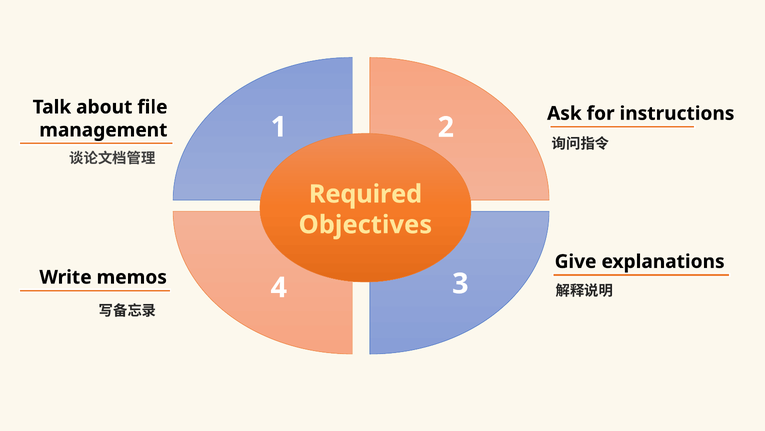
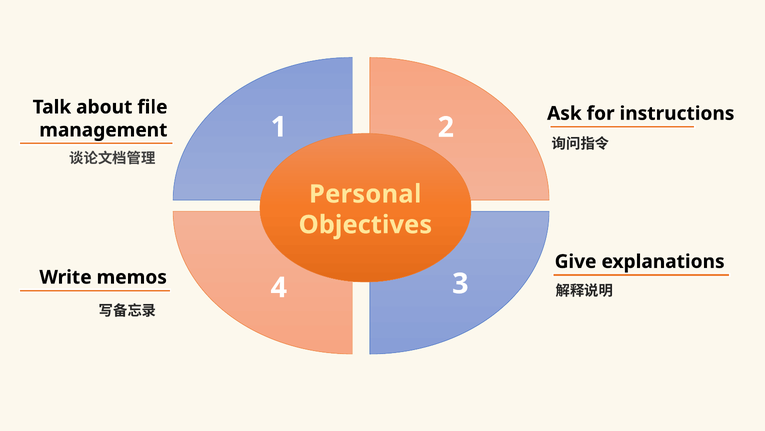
Required: Required -> Personal (365, 194)
